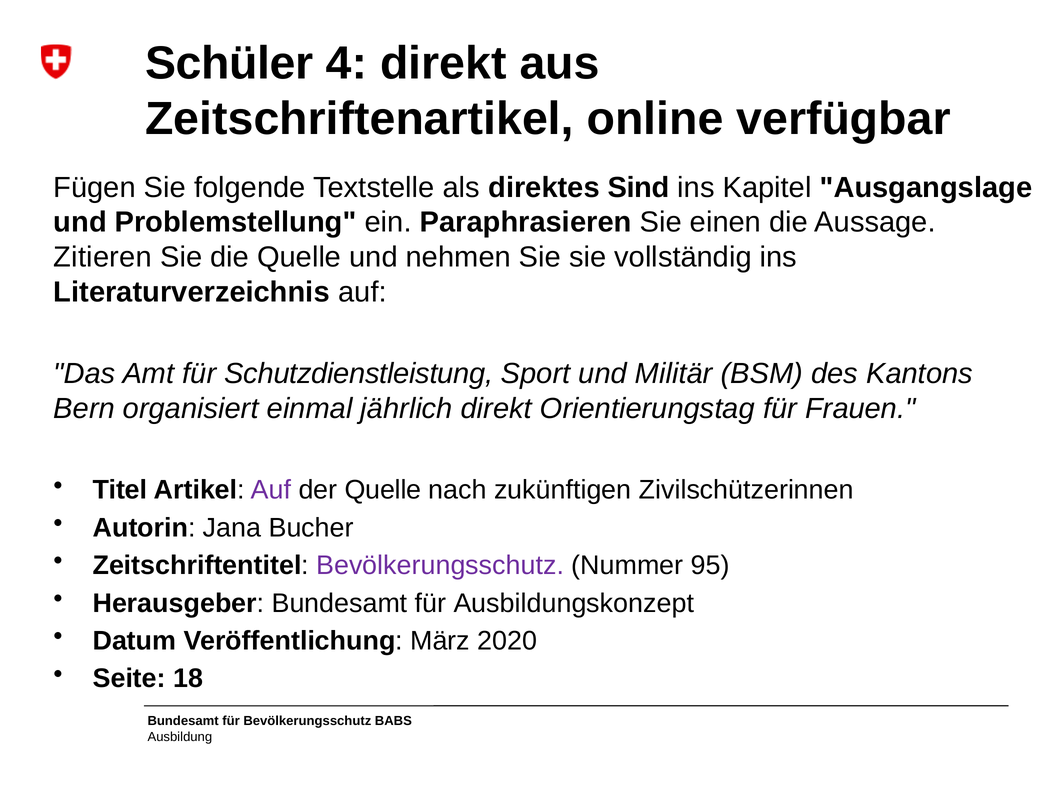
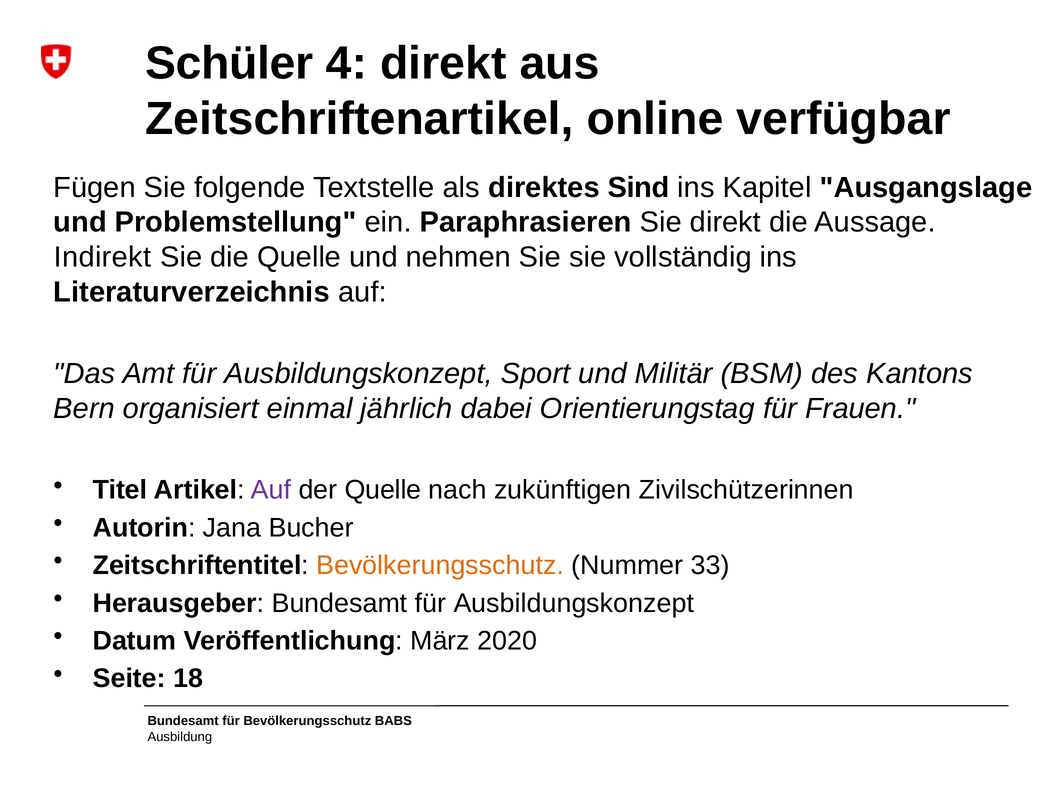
Sie einen: einen -> direkt (726, 222)
Zitieren: Zitieren -> Indirekt (103, 257)
Amt für Schutzdienstleistung: Schutzdienstleistung -> Ausbildungskonzept (359, 373)
jährlich direkt: direkt -> dabei (496, 408)
Bevölkerungsschutz colour: purple -> orange (440, 565)
95: 95 -> 33 (710, 565)
